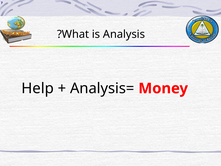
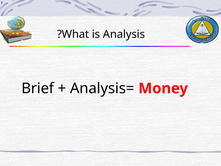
Help: Help -> Brief (38, 88)
